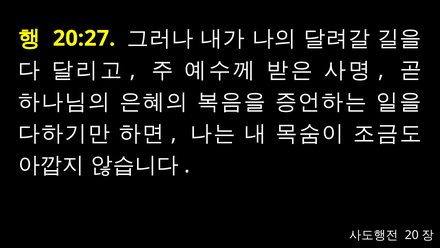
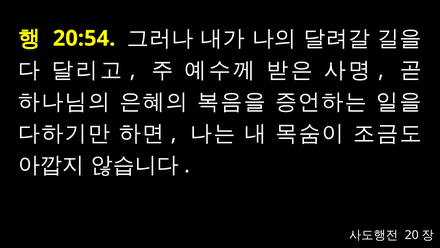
20:27: 20:27 -> 20:54 (84, 38)
